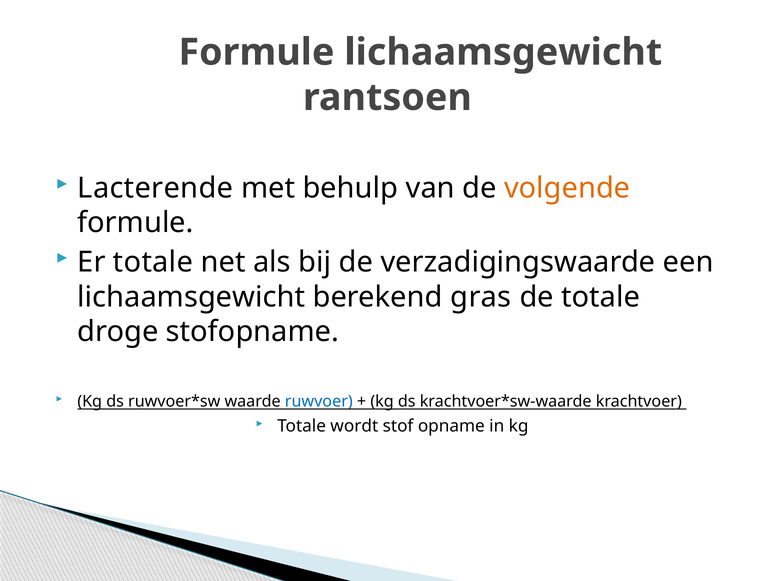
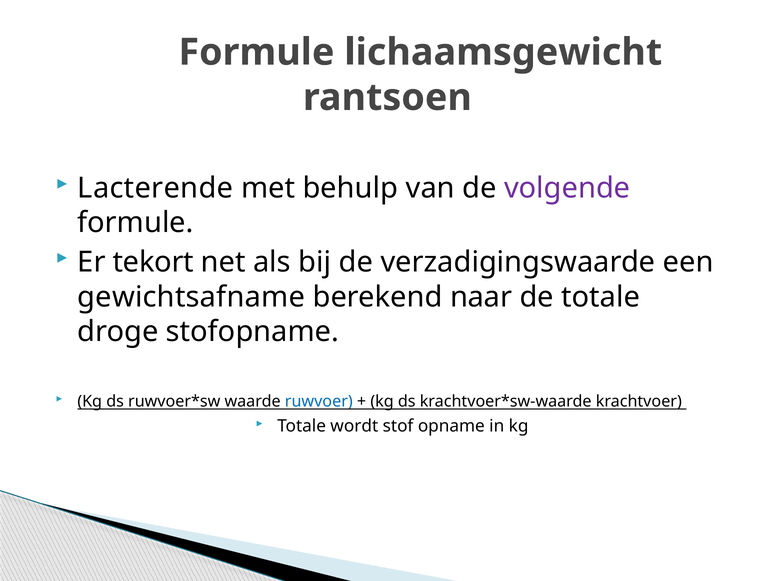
volgende colour: orange -> purple (567, 188)
Er totale: totale -> tekort (153, 262)
lichaamsgewicht: lichaamsgewicht -> gewichtsafname (191, 297)
gras: gras -> naar (481, 297)
